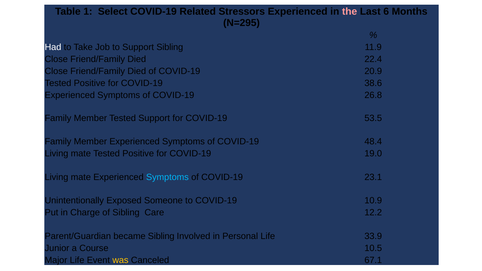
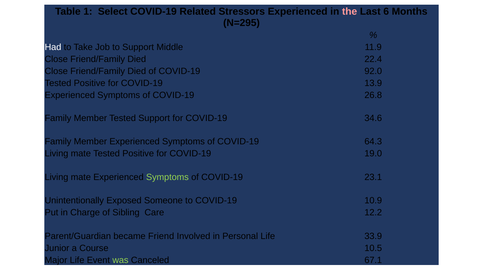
Support Sibling: Sibling -> Middle (170, 47)
20.9: 20.9 -> 92.0 (373, 71)
38.6: 38.6 -> 13.9 (373, 83)
53.5: 53.5 -> 34.6 (373, 118)
48.4: 48.4 -> 64.3 (373, 142)
Symptoms colour: light blue -> light green (167, 177)
became Sibling: Sibling -> Friend (161, 236)
was colour: yellow -> light green (120, 260)
